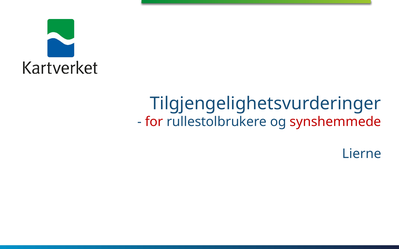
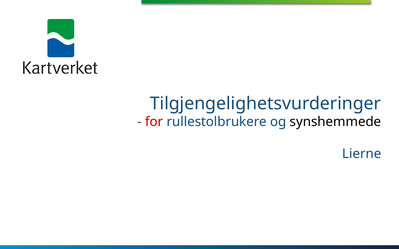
synshemmede colour: red -> black (335, 122)
